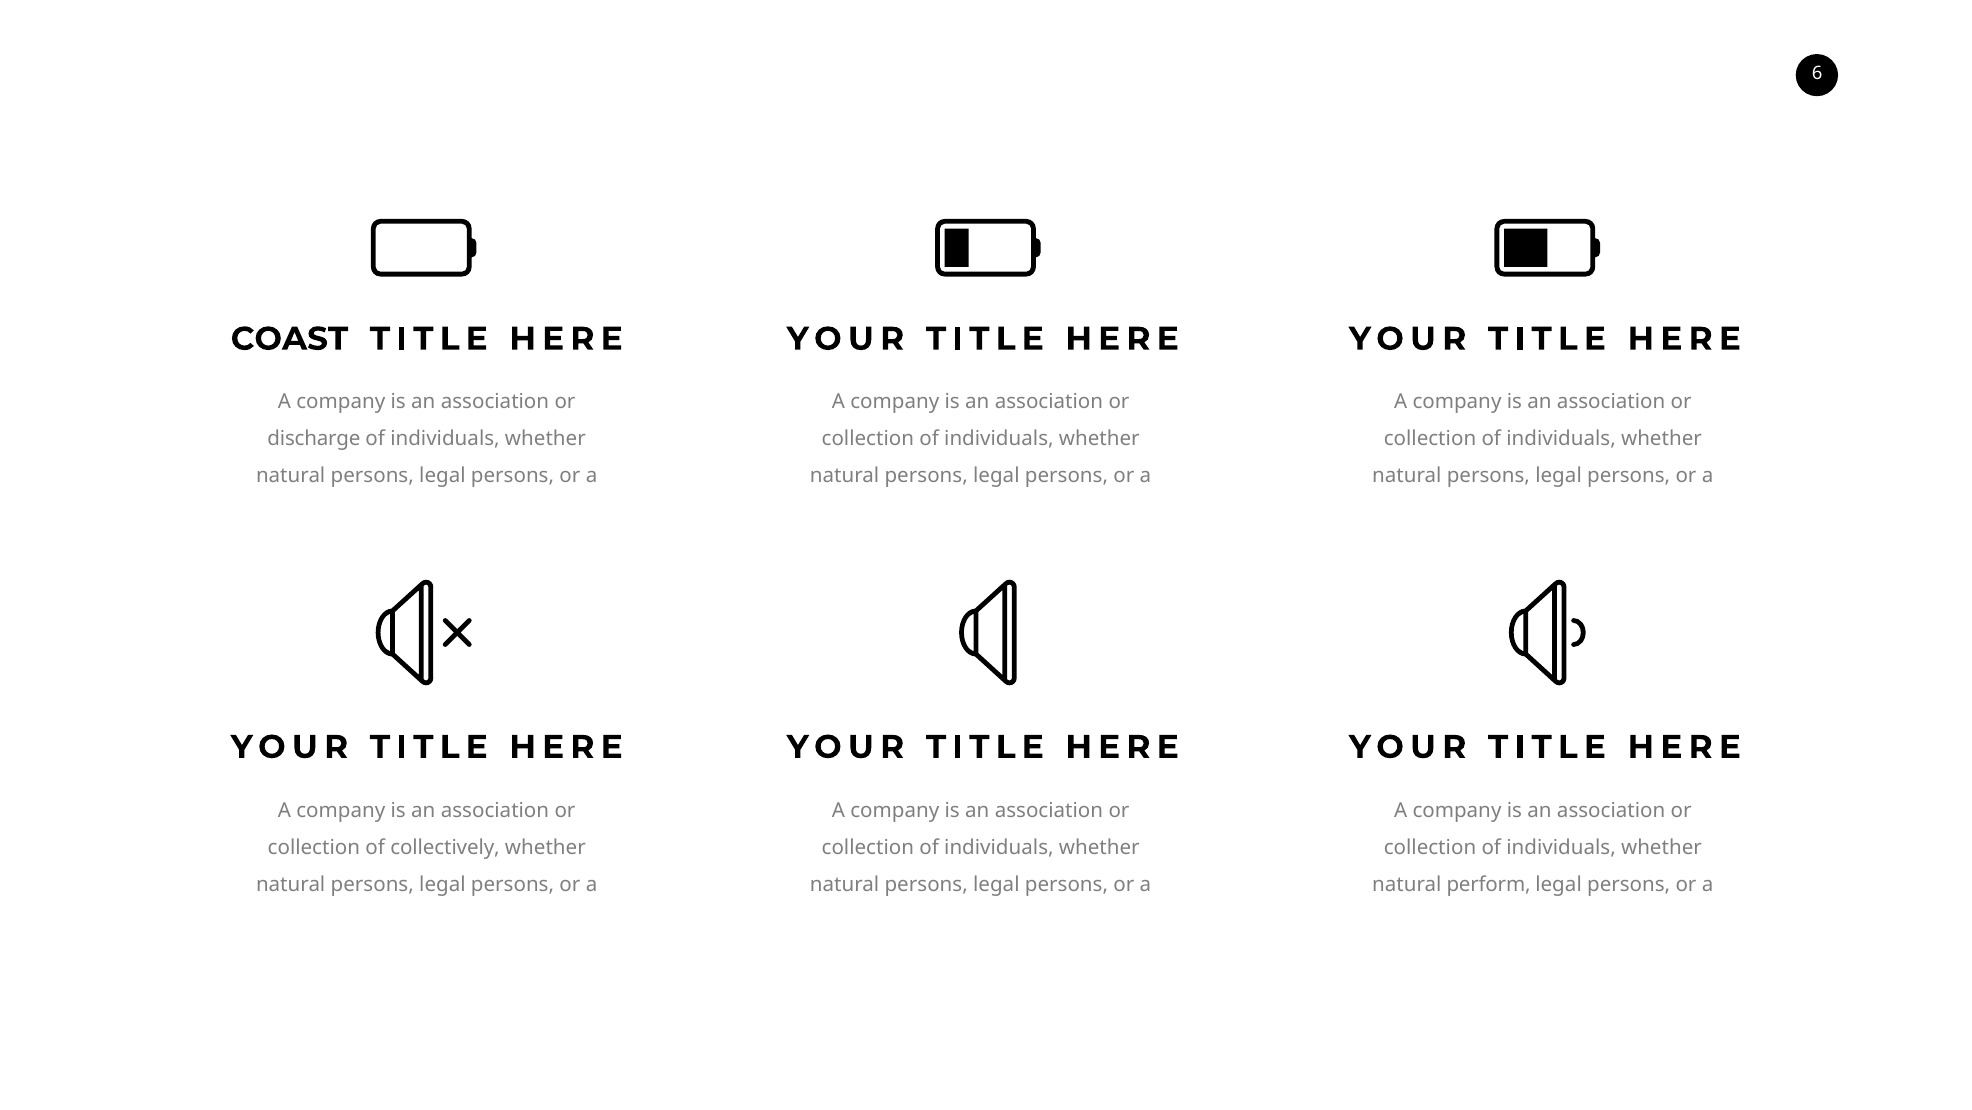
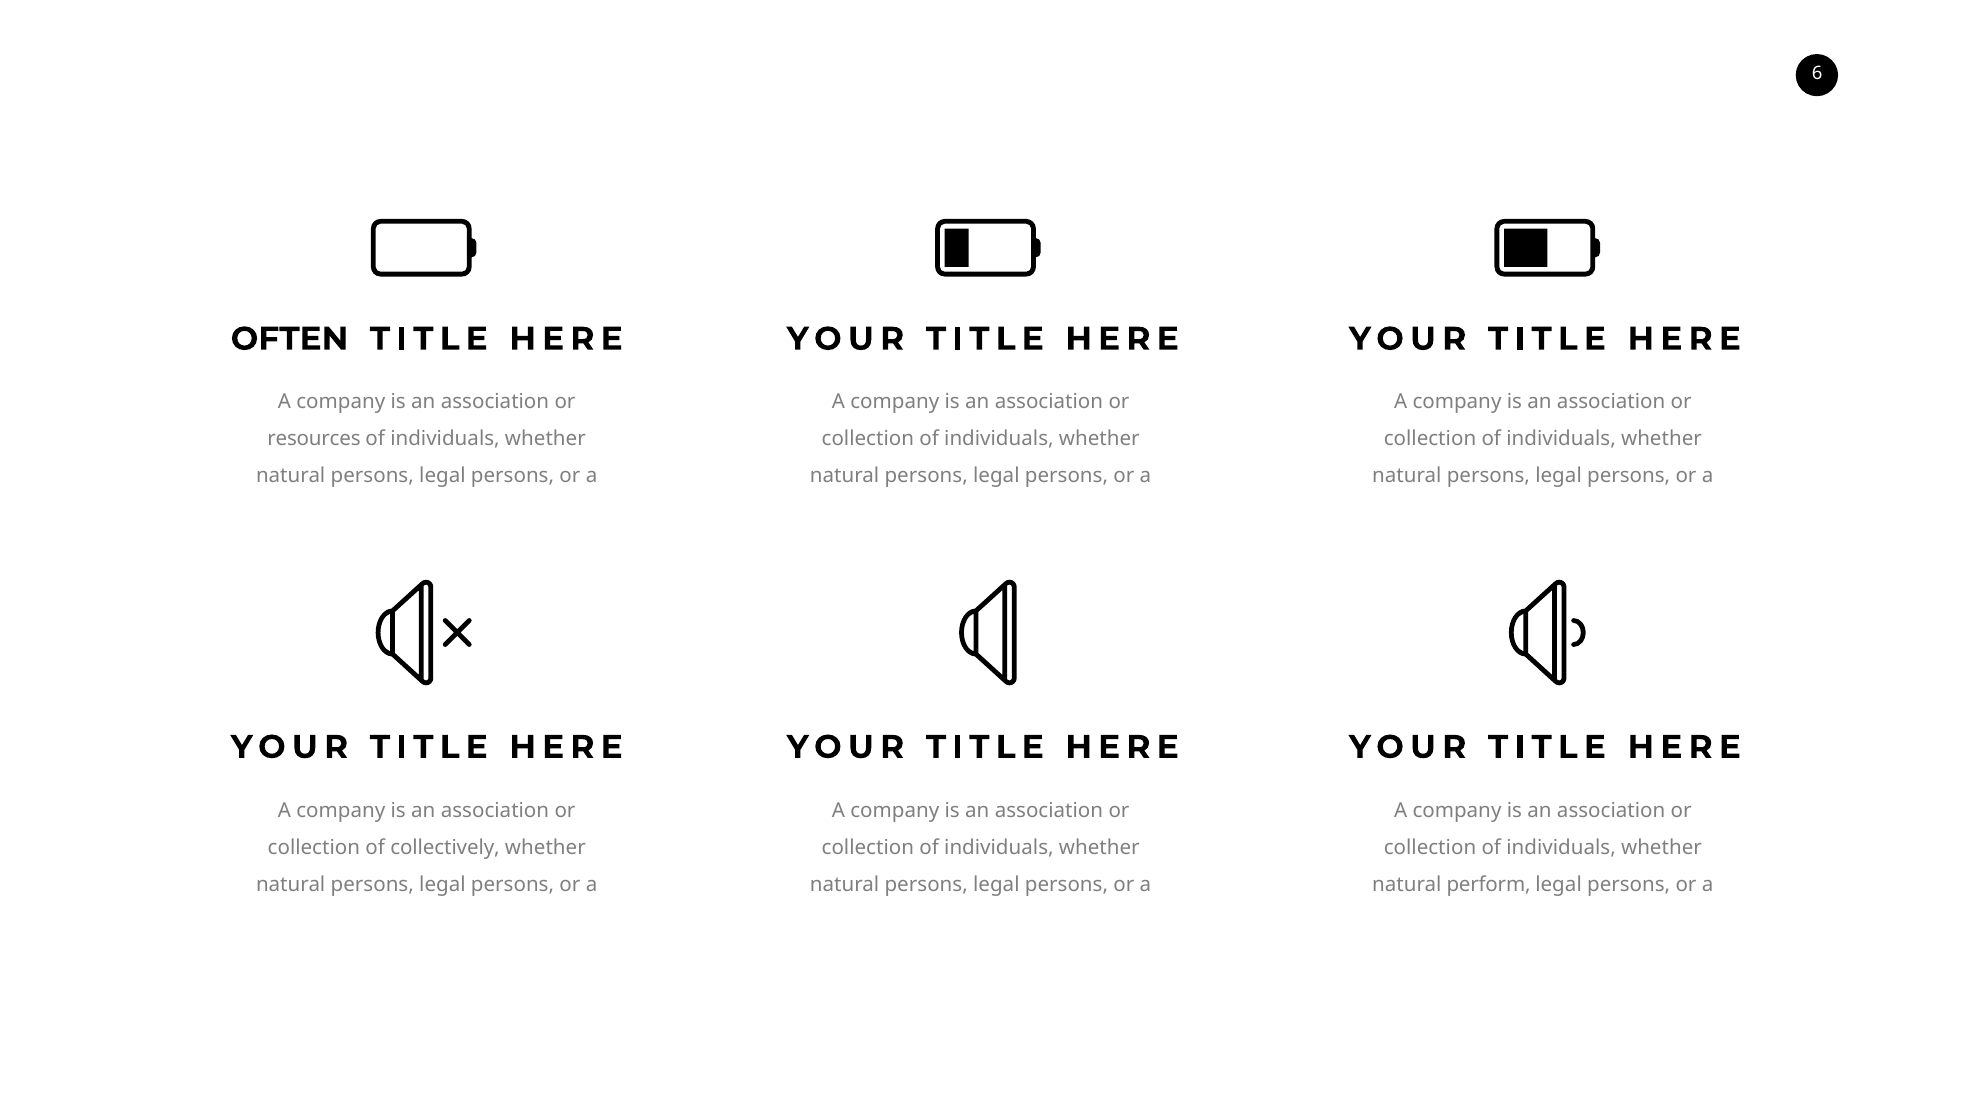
COAST: COAST -> OFTEN (289, 339)
discharge: discharge -> resources (314, 439)
